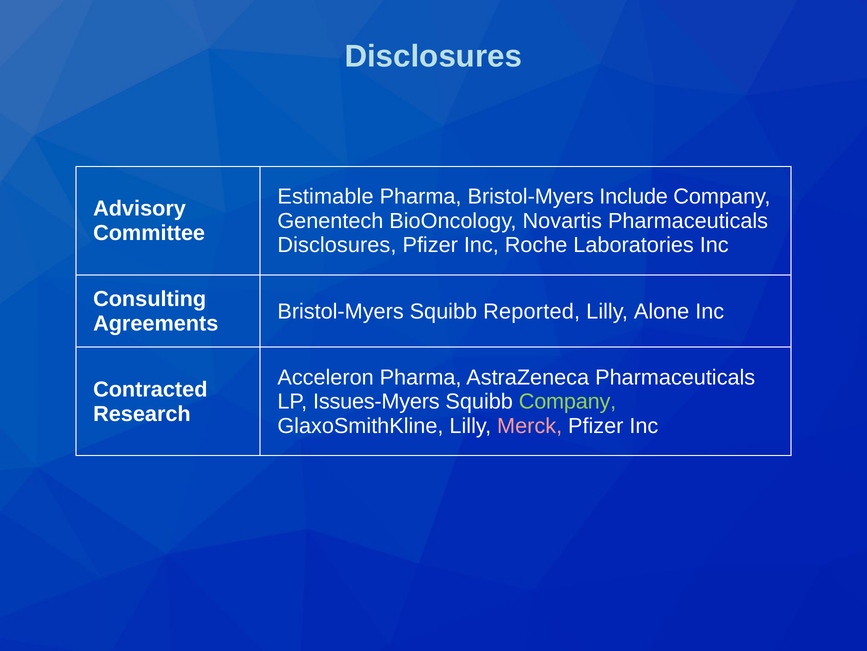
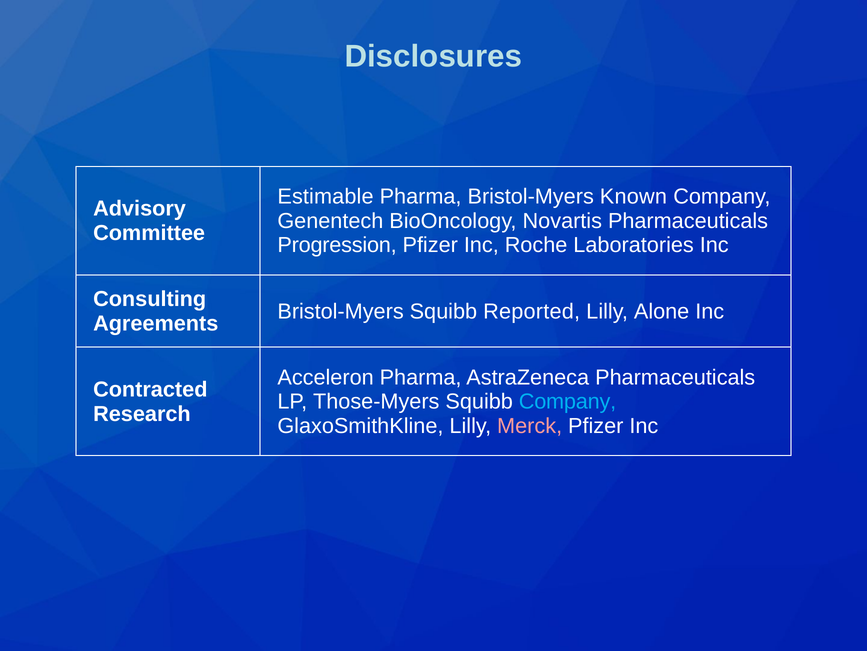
Include: Include -> Known (633, 196)
Disclosures: Disclosures -> Progression (337, 245)
Issues-Myers: Issues-Myers -> Those-Myers (376, 401)
Company colour: light green -> light blue (567, 401)
